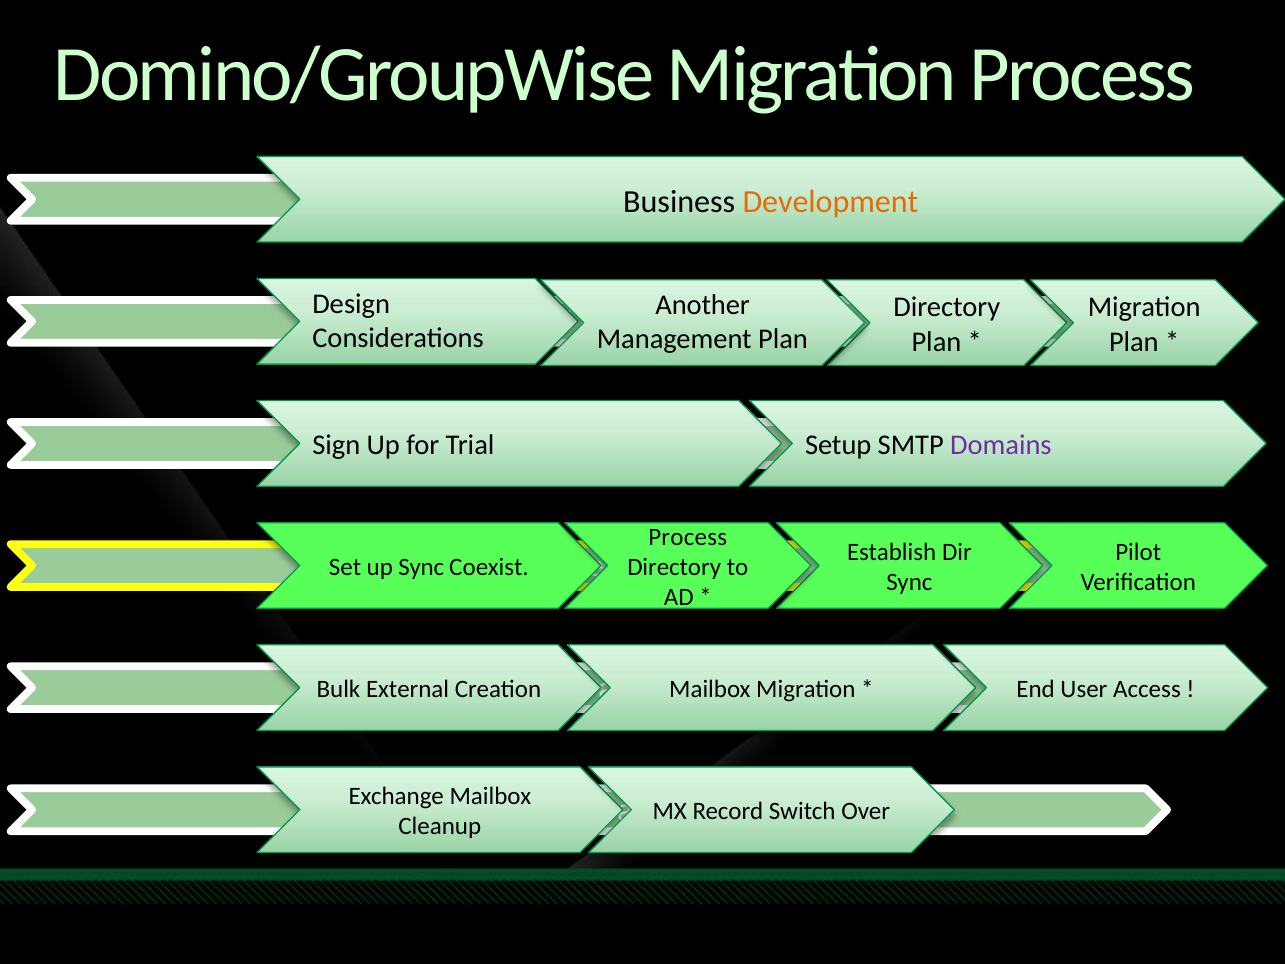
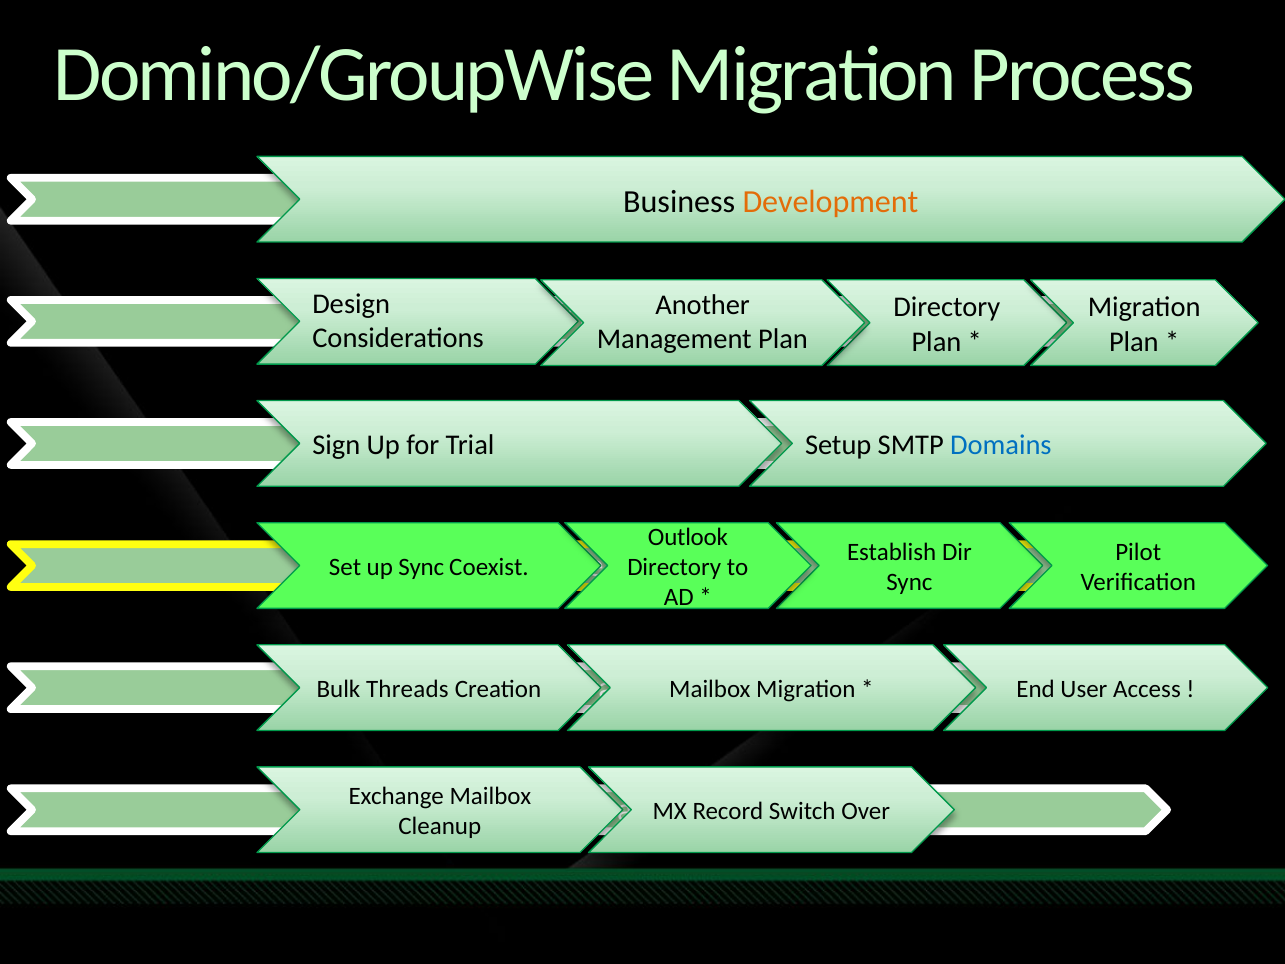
Domains colour: purple -> blue (1001, 445)
Process: Process -> Outlook (688, 537)
External: External -> Threads (407, 689)
